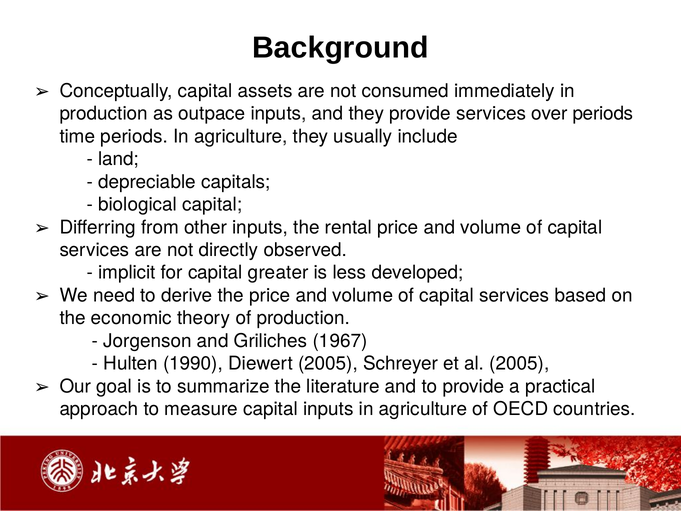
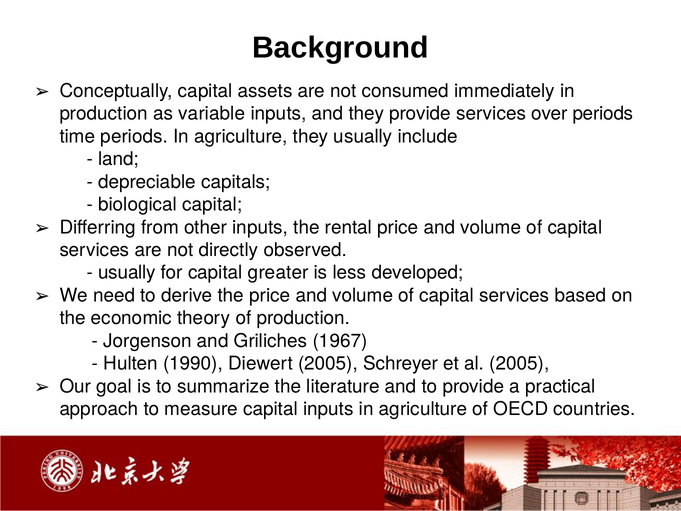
outpace: outpace -> variable (212, 114)
implicit: implicit -> usually (127, 273)
